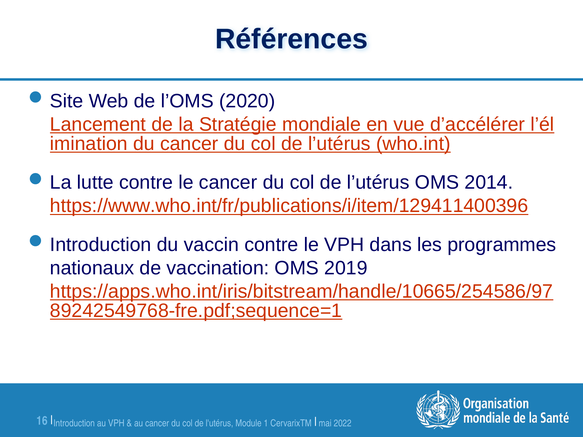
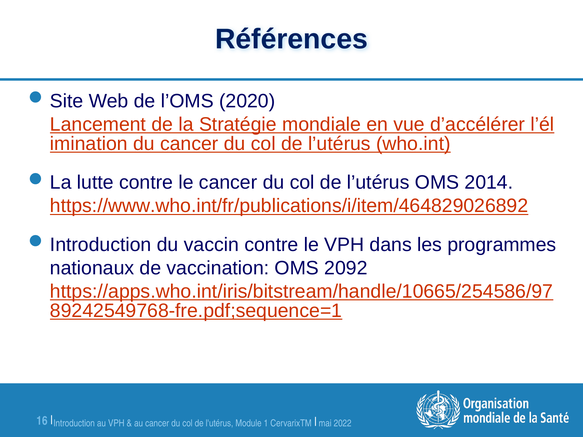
https://www.who.int/fr/publications/i/item/129411400396: https://www.who.int/fr/publications/i/item/129411400396 -> https://www.who.int/fr/publications/i/item/464829026892 (289, 206)
2019: 2019 -> 2092 (346, 268)
